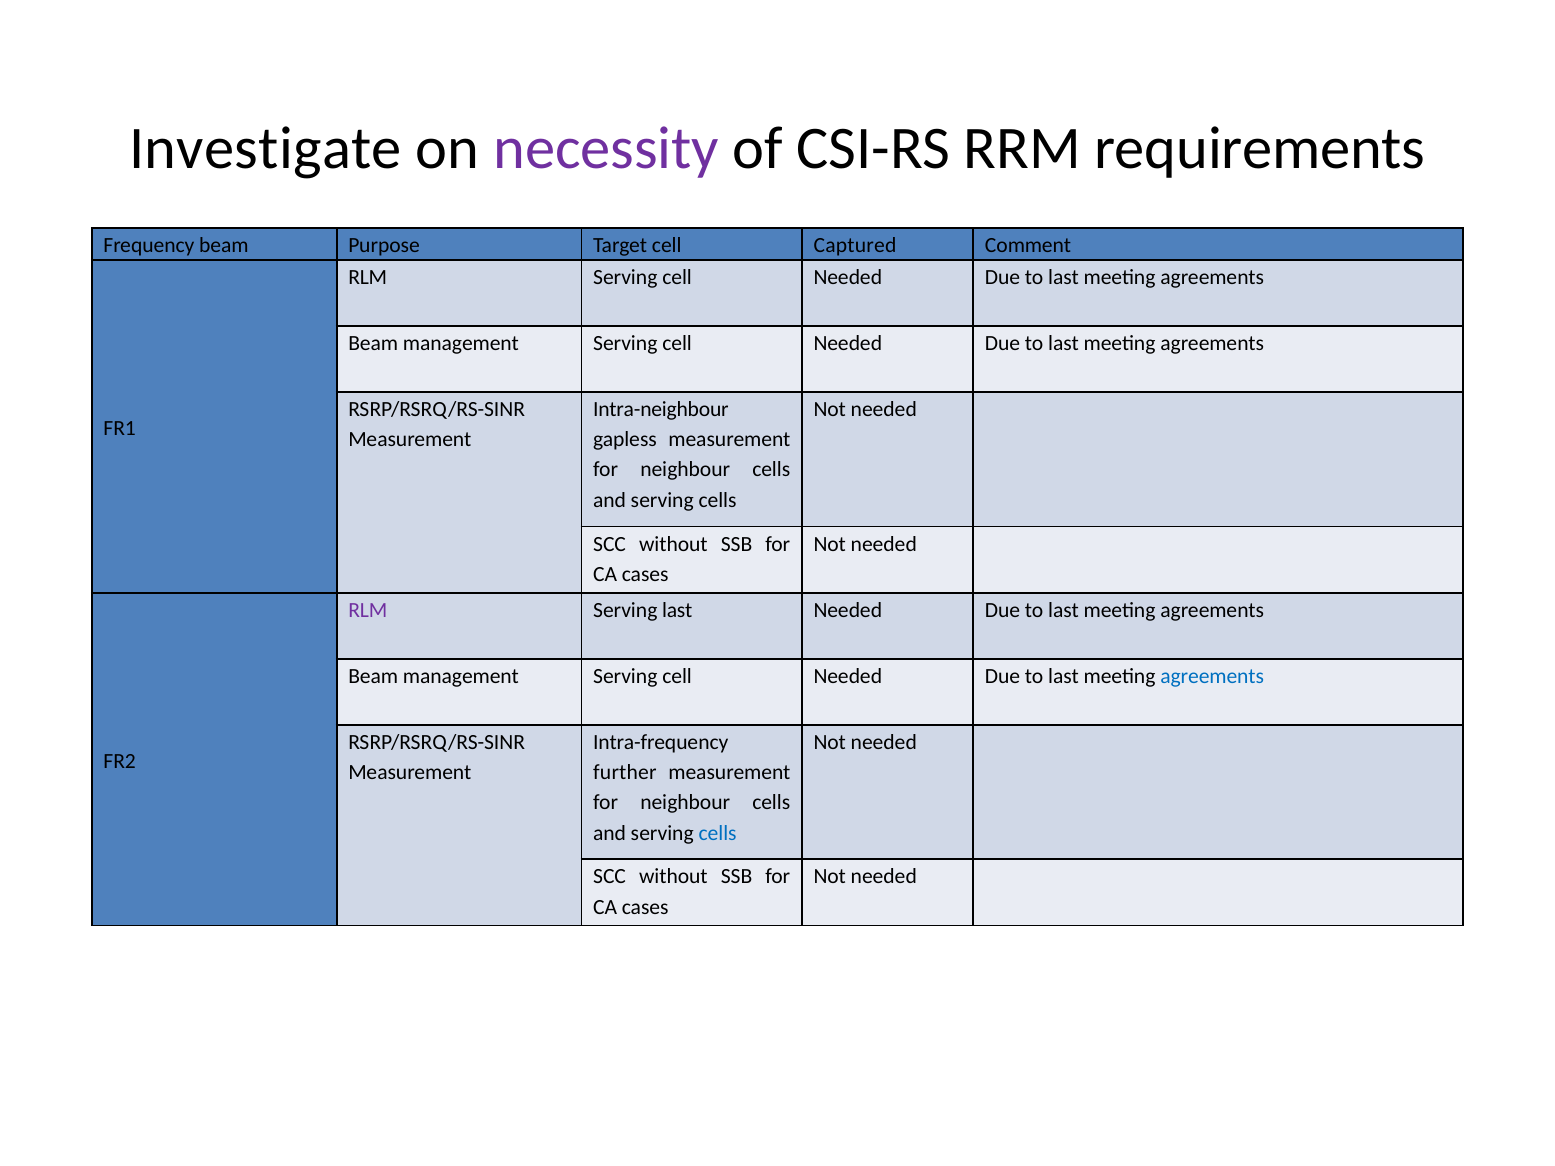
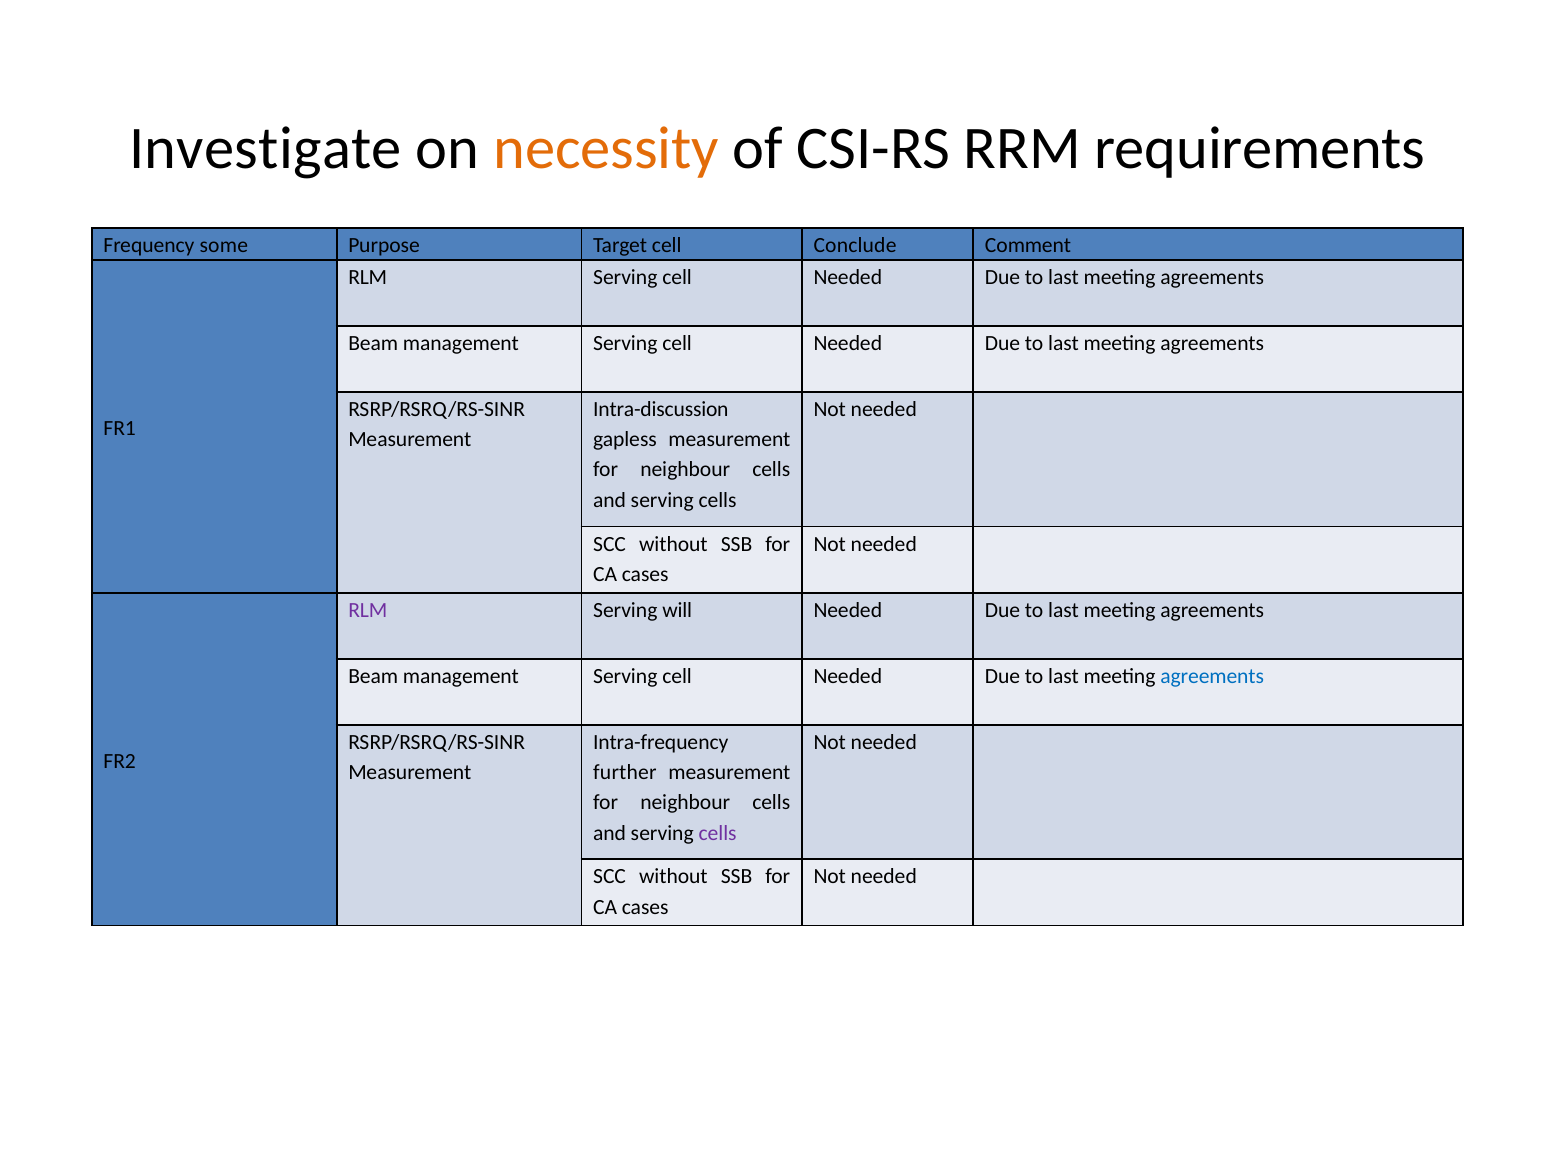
necessity colour: purple -> orange (606, 148)
Frequency beam: beam -> some (224, 245)
Captured: Captured -> Conclude (855, 245)
Intra-neighbour: Intra-neighbour -> Intra-discussion (661, 409)
Serving last: last -> will (677, 610)
cells colour: blue -> purple (718, 833)
